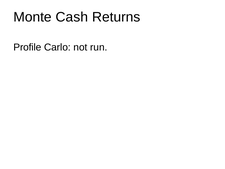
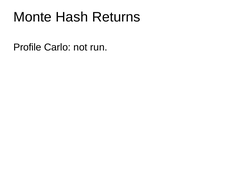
Cash: Cash -> Hash (72, 17)
